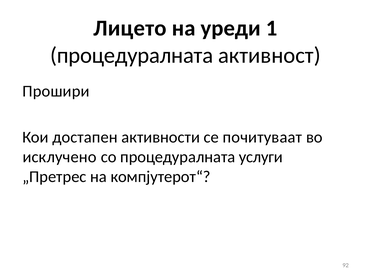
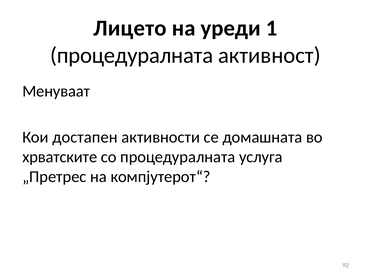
Прошири: Прошири -> Менуваат (56, 91)
почитуваат: почитуваат -> домашната (262, 137)
исклучено: исклучено -> хрватските (60, 157)
услуги: услуги -> услуга (261, 157)
